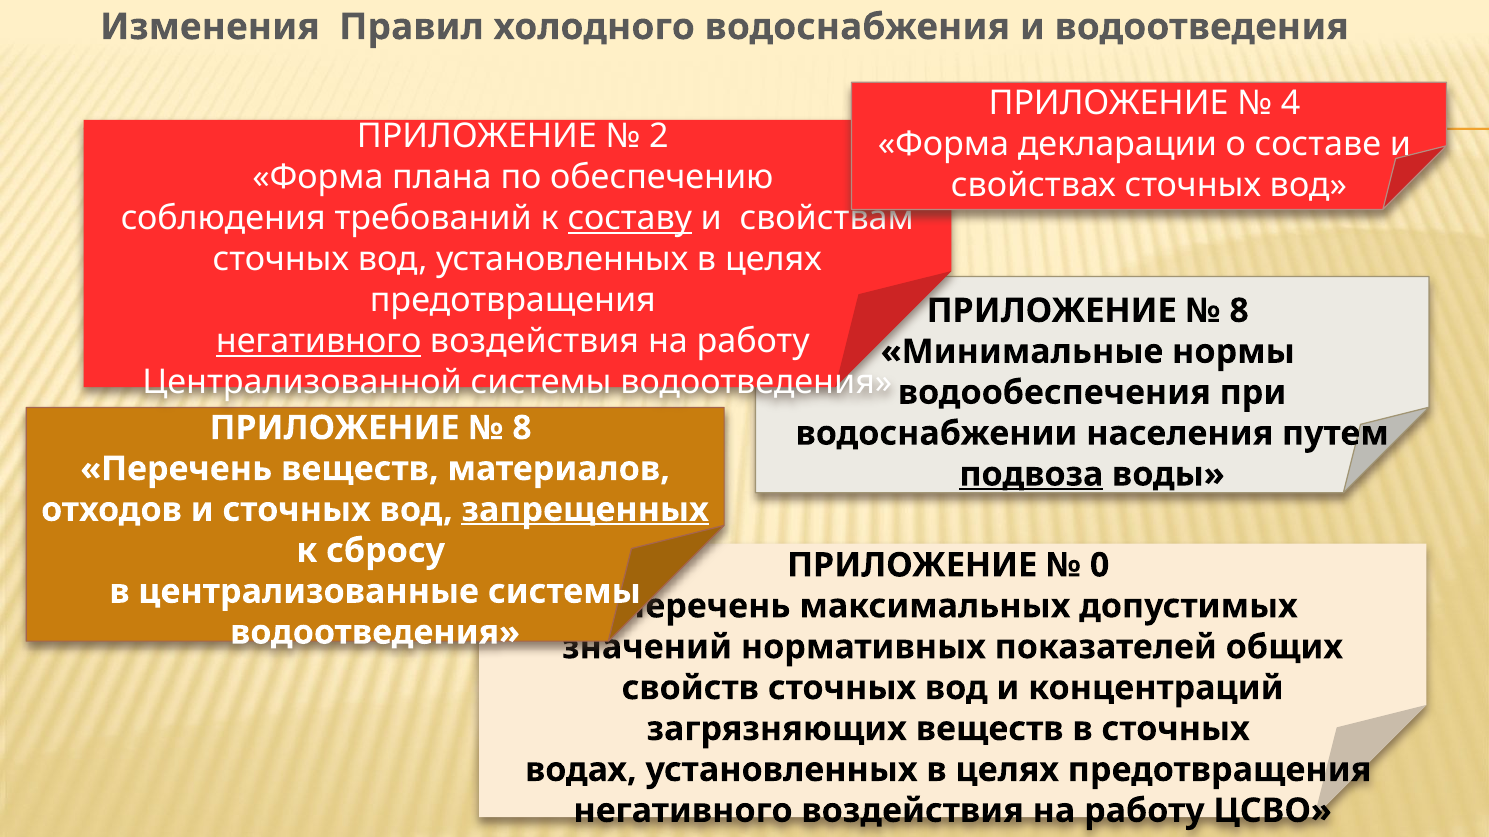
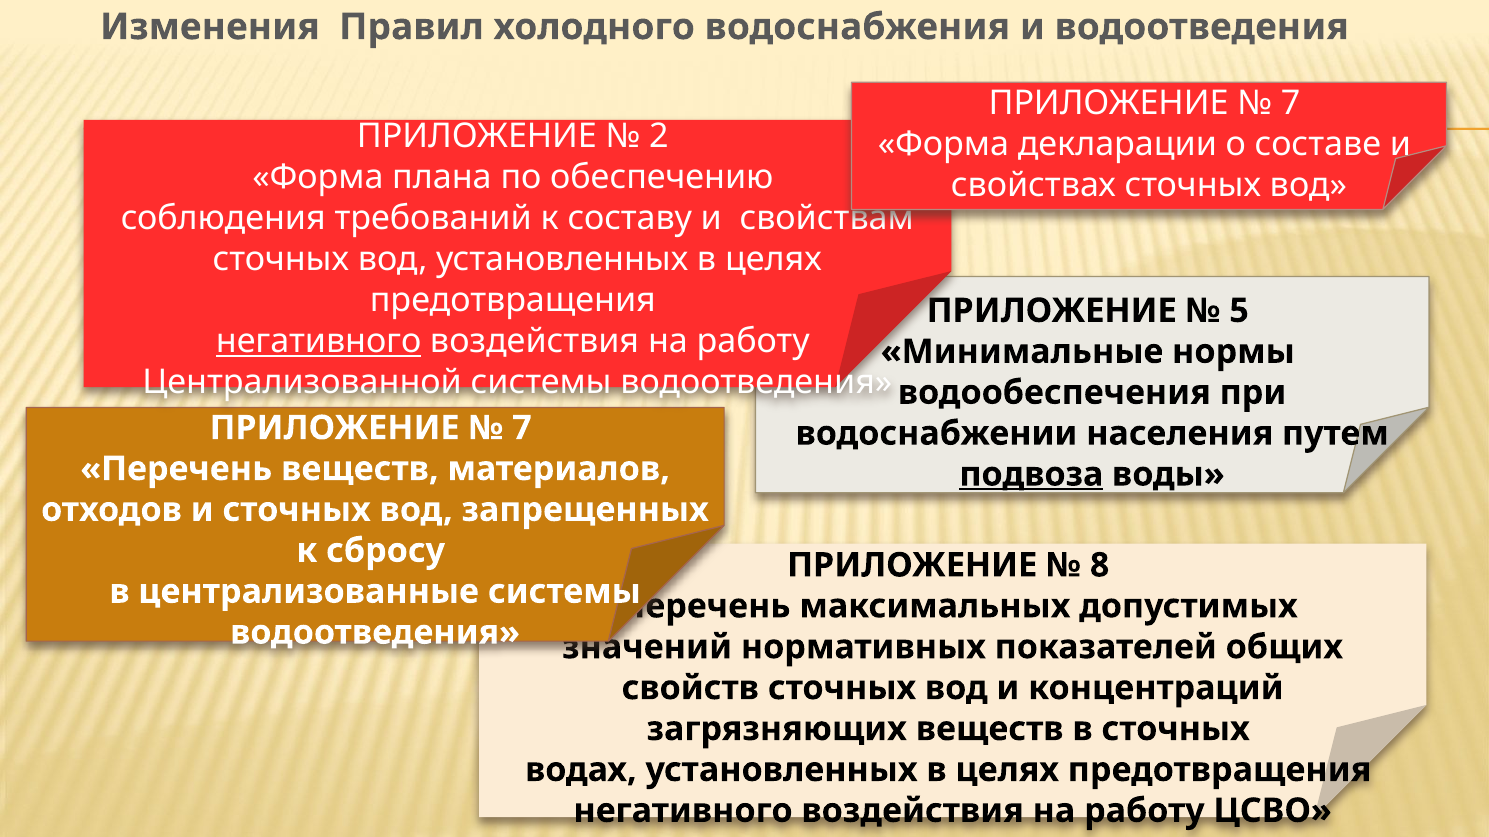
4: 4 -> 7 (1291, 103)
составу underline: present -> none (630, 218)
8: 8 -> 5 (1239, 311)
8: 8 -> 7 (522, 428)
запрещенных underline: present -> none (585, 510)
0: 0 -> 8 (1100, 566)
